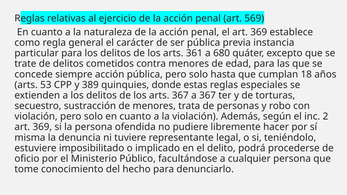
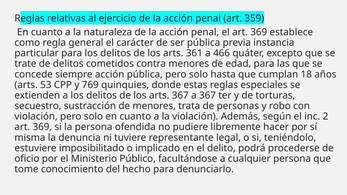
569: 569 -> 359 (254, 18)
680: 680 -> 466 (222, 53)
389: 389 -> 769 (90, 85)
